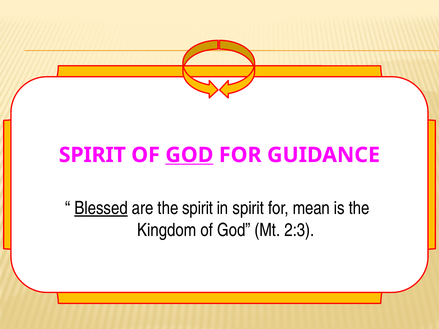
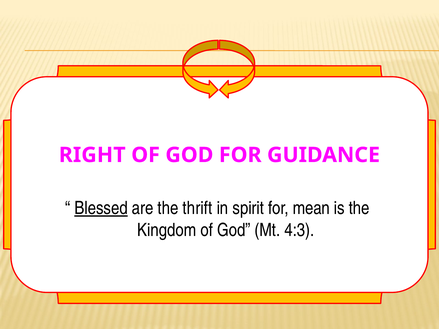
SPIRIT: SPIRIT -> RIGHT (92, 155)
GOD underline: present -> none (189, 155)
the spirit: spirit -> thrift (197, 208)
2:3: 2:3 -> 4:3 (299, 230)
